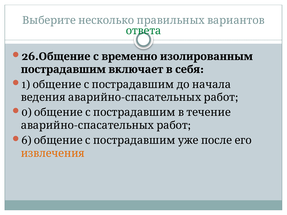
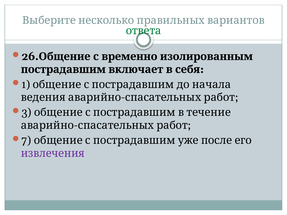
0: 0 -> 3 (26, 113)
6: 6 -> 7 (26, 141)
извлечения colour: orange -> purple (53, 154)
